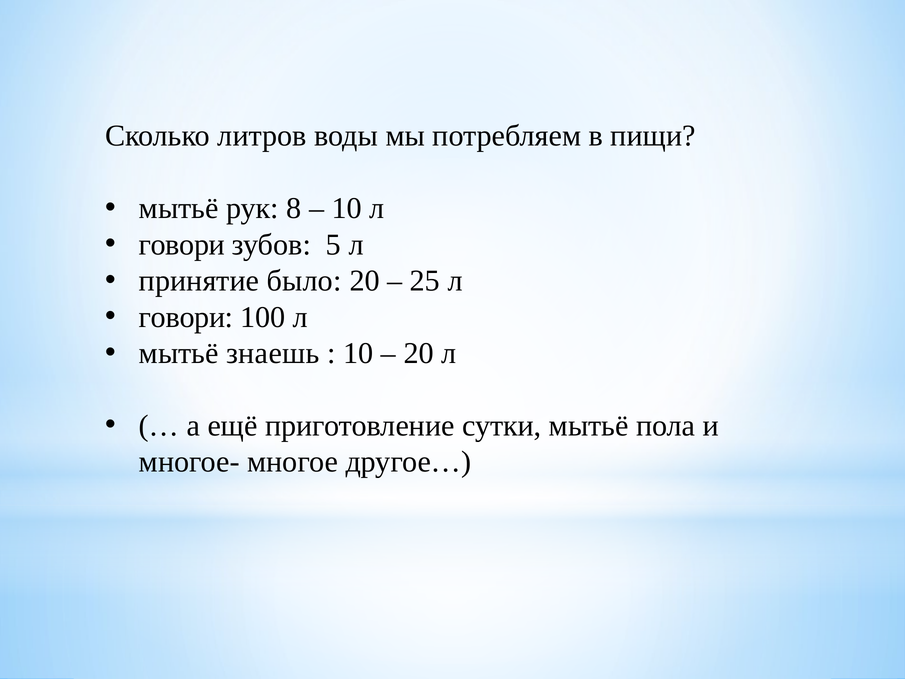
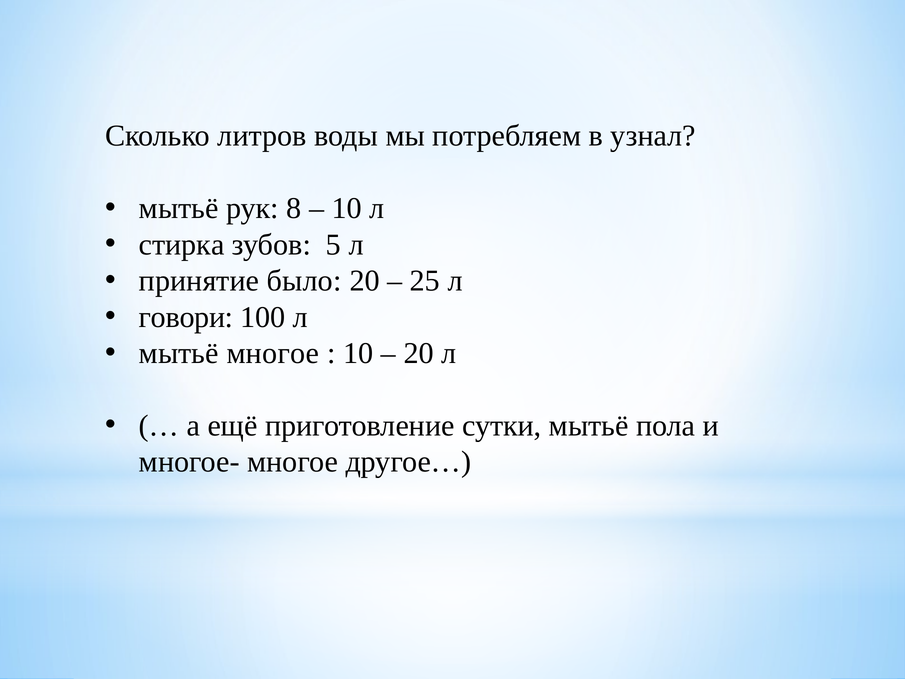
пищи: пищи -> узнал (653, 136)
говори: говори -> стирка (182, 245)
мытьё знаешь: знаешь -> многое (273, 353)
